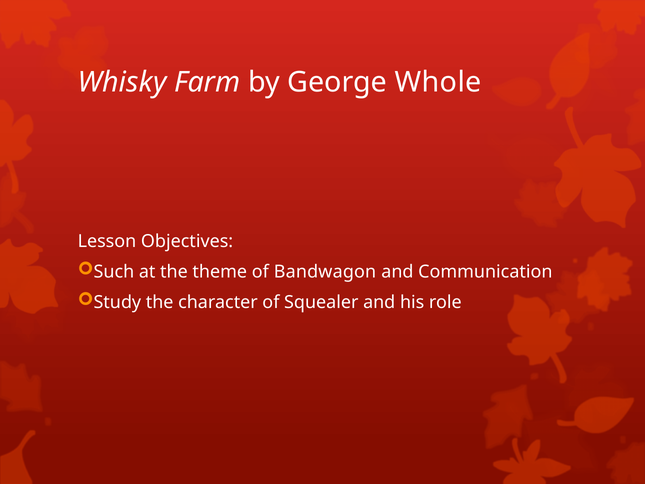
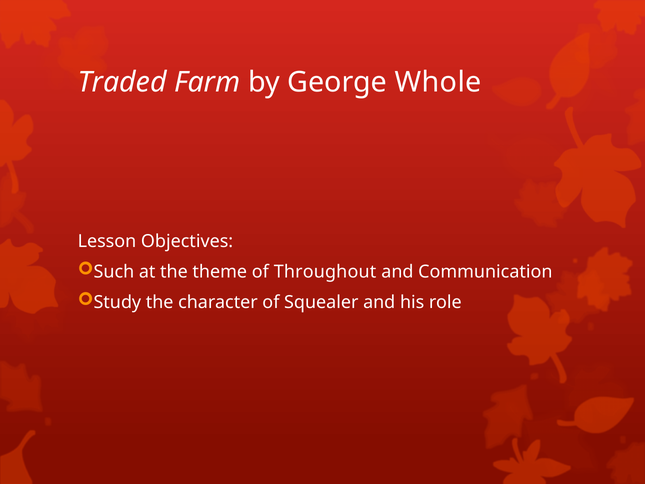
Whisky: Whisky -> Traded (122, 82)
Bandwagon: Bandwagon -> Throughout (325, 272)
